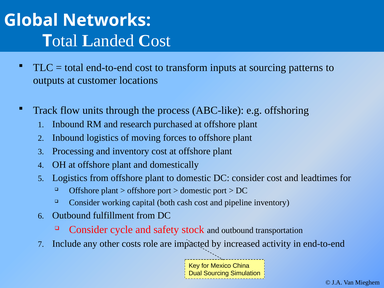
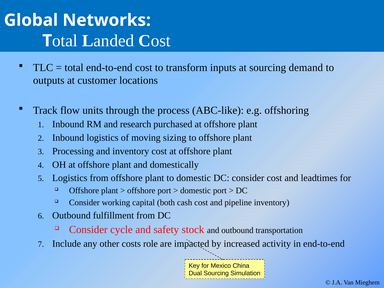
patterns: patterns -> demand (306, 68)
forces: forces -> sizing (175, 138)
